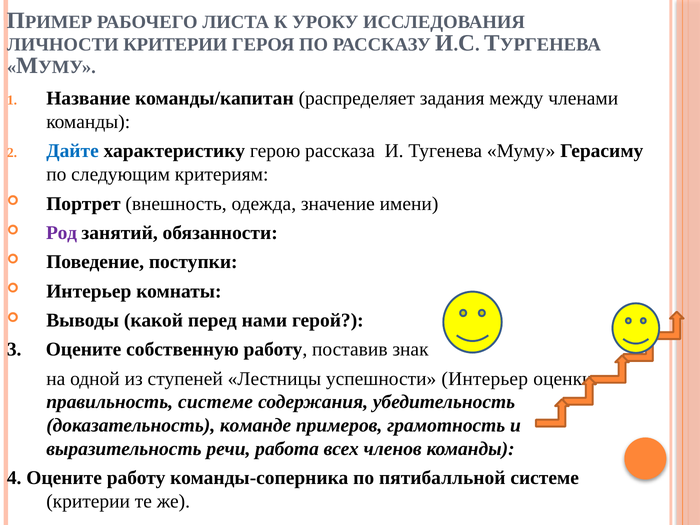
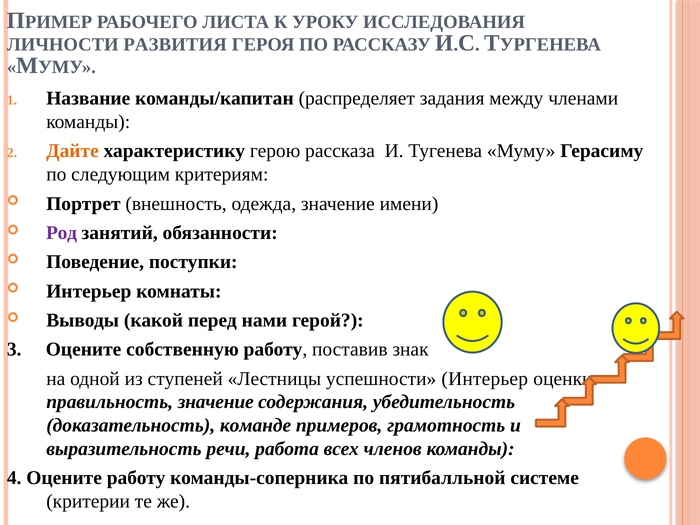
ЛИЧНОСТИ КРИТЕРИИ: КРИТЕРИИ -> РАЗВИТИЯ (175, 45)
Дайте colour: blue -> orange (73, 151)
правильность системе: системе -> значение (216, 402)
